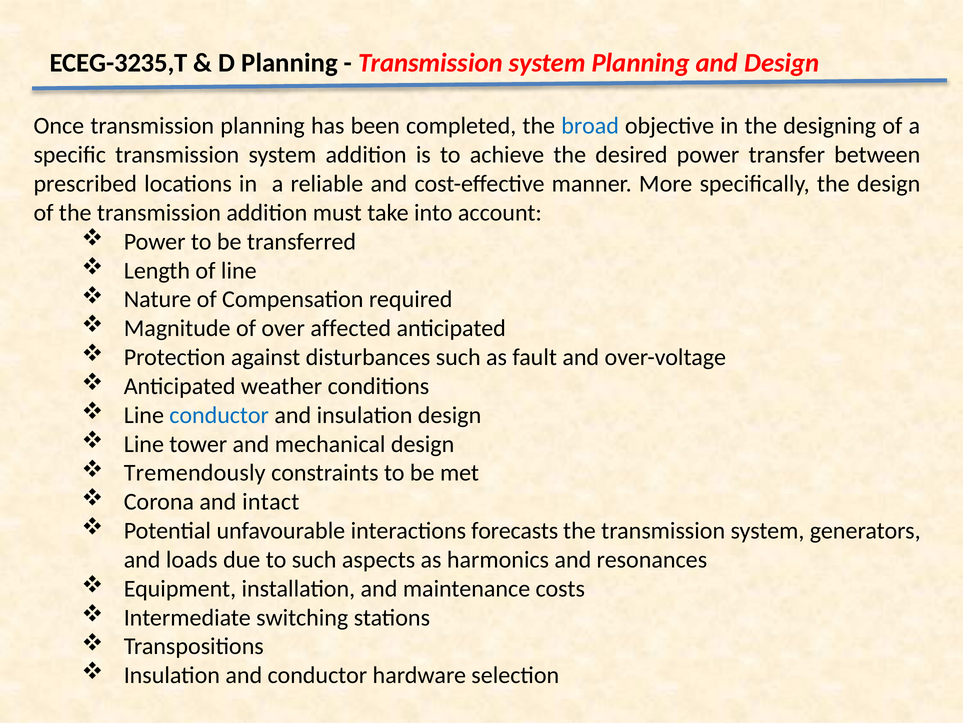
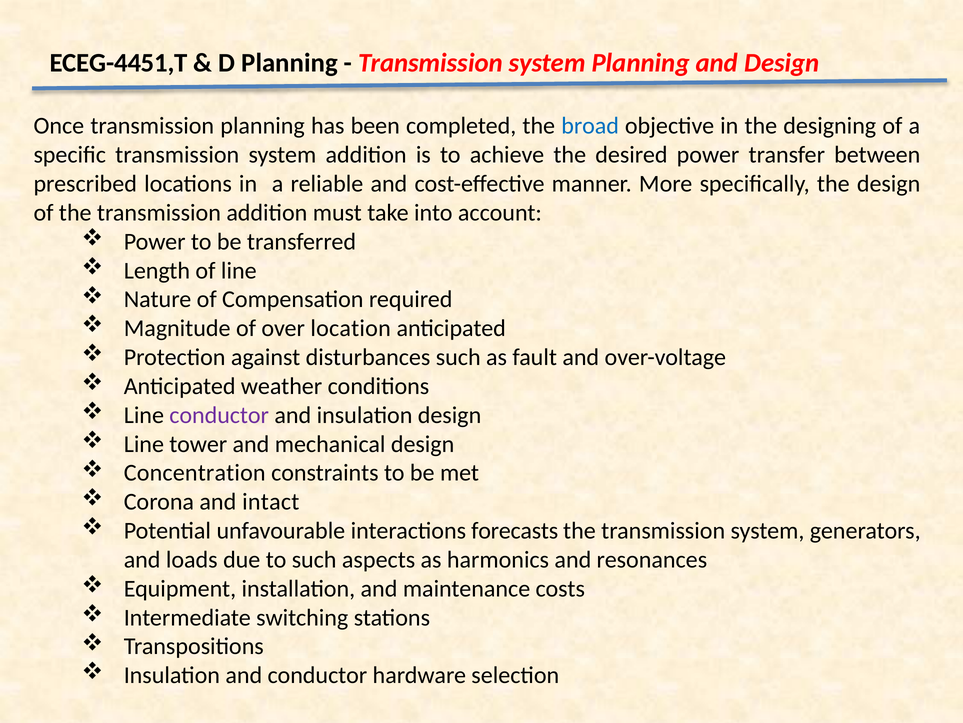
ECEG-3235,T: ECEG-3235,T -> ECEG-4451,T (119, 63)
affected: affected -> location (351, 328)
conductor colour: blue -> purple (219, 415)
Tremendously: Tremendously -> Concentration (195, 473)
